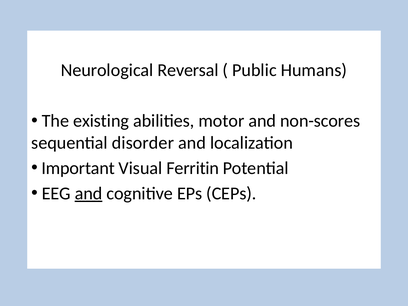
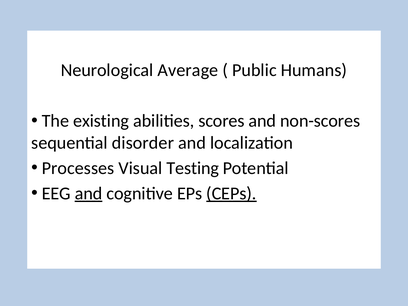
Reversal: Reversal -> Average (188, 70)
motor: motor -> scores (222, 121)
Important: Important -> Processes (78, 168)
Ferritin: Ferritin -> Testing (193, 168)
CEPs underline: none -> present (231, 194)
